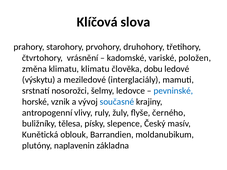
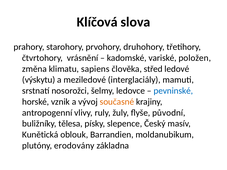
klimatu klimatu: klimatu -> sapiens (95, 69)
dobu: dobu -> střed (153, 69)
současné colour: blue -> orange (117, 102)
černého: černého -> původní (169, 113)
naplavenin: naplavenin -> erodovány (74, 146)
